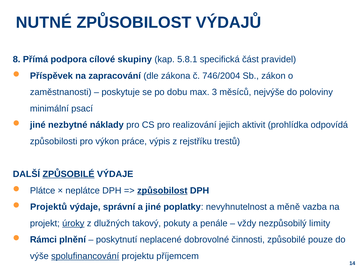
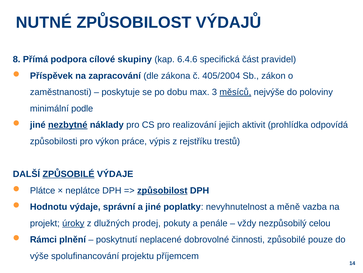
5.8.1: 5.8.1 -> 6.4.6 (187, 59)
746/2004: 746/2004 -> 405/2004 (221, 76)
měsíců underline: none -> present (235, 92)
psací: psací -> podle (82, 108)
nezbytné underline: none -> present (68, 125)
Projektů: Projektů -> Hodnotu (49, 206)
takový: takový -> prodej (147, 223)
limity: limity -> celou (320, 223)
spolufinancování underline: present -> none (85, 255)
